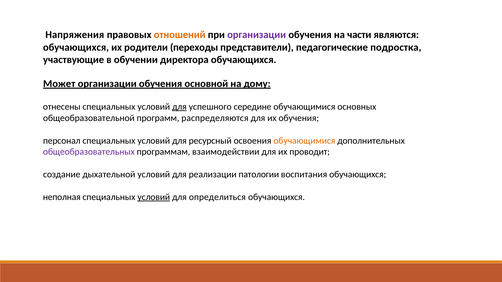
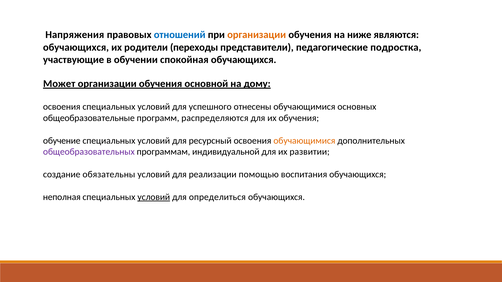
отношений colour: orange -> blue (180, 35)
организации colour: purple -> orange (257, 35)
части: части -> ниже (359, 35)
директора: директора -> спокойная (184, 60)
отнесены: отнесены -> освоения (62, 107)
для underline: present -> none (179, 107)
середине: середине -> отнесены (253, 107)
общеобразовательной: общеобразовательной -> общеобразовательные (89, 118)
персонал: персонал -> обучение (62, 141)
взаимодействии: взаимодействии -> индивидуальной (226, 152)
проводит: проводит -> развитии (310, 152)
дыхательной: дыхательной -> обязательны (109, 175)
патологии: патологии -> помощью (259, 175)
